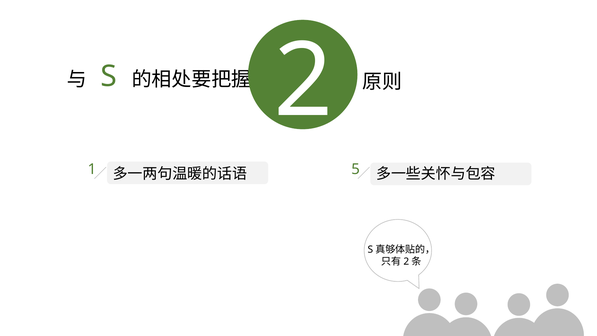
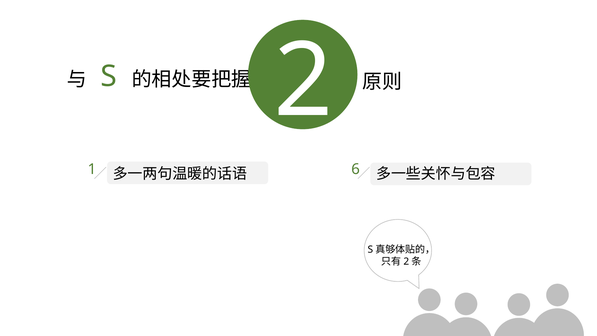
5: 5 -> 6 (356, 169)
